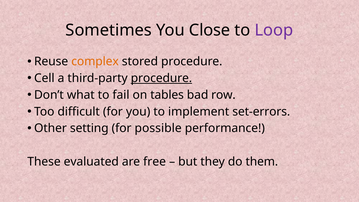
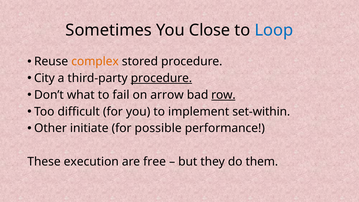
Loop colour: purple -> blue (274, 30)
Cell: Cell -> City (44, 78)
tables: tables -> arrow (167, 95)
row underline: none -> present (223, 95)
set-errors: set-errors -> set-within (261, 112)
setting: setting -> initiate (89, 128)
evaluated: evaluated -> execution (91, 162)
